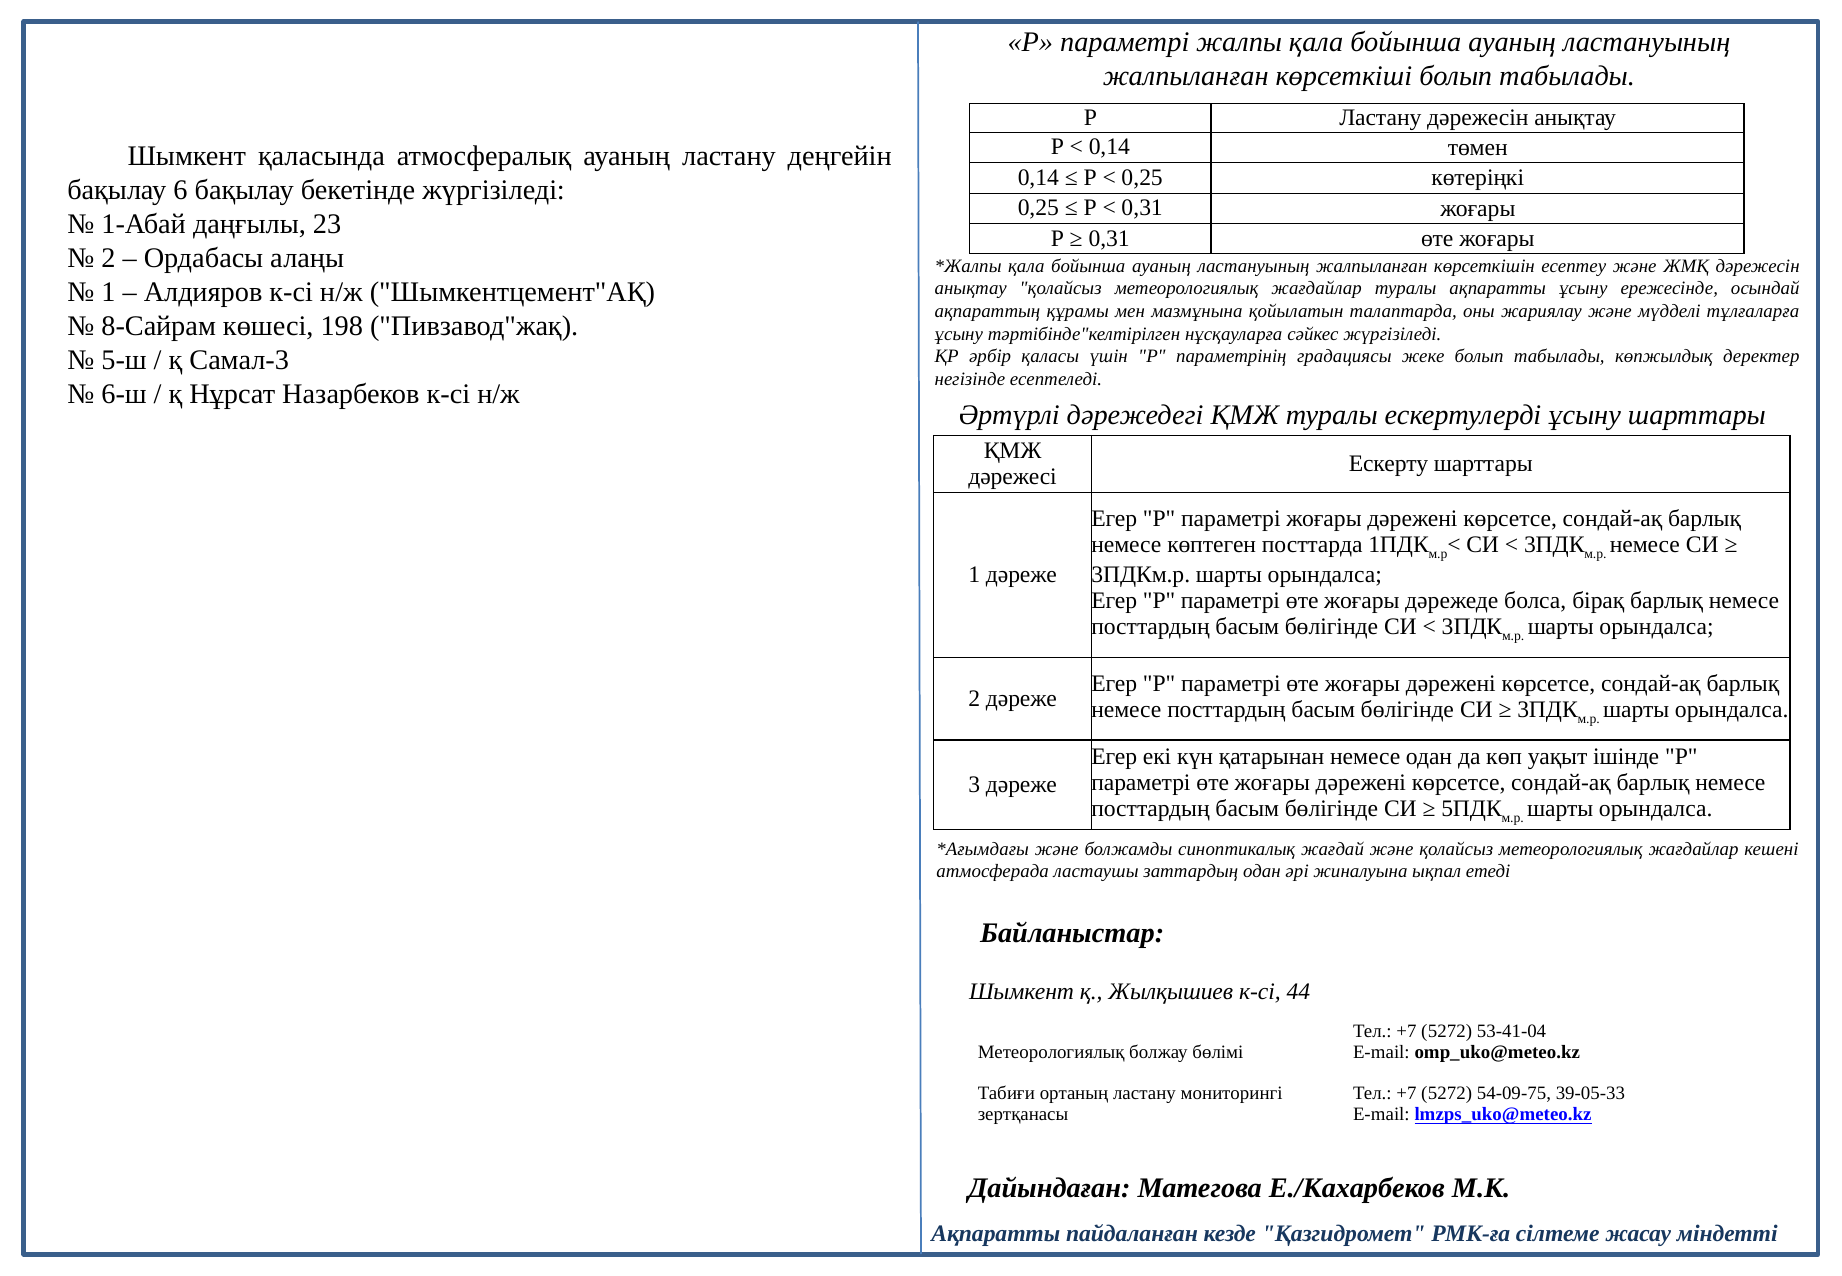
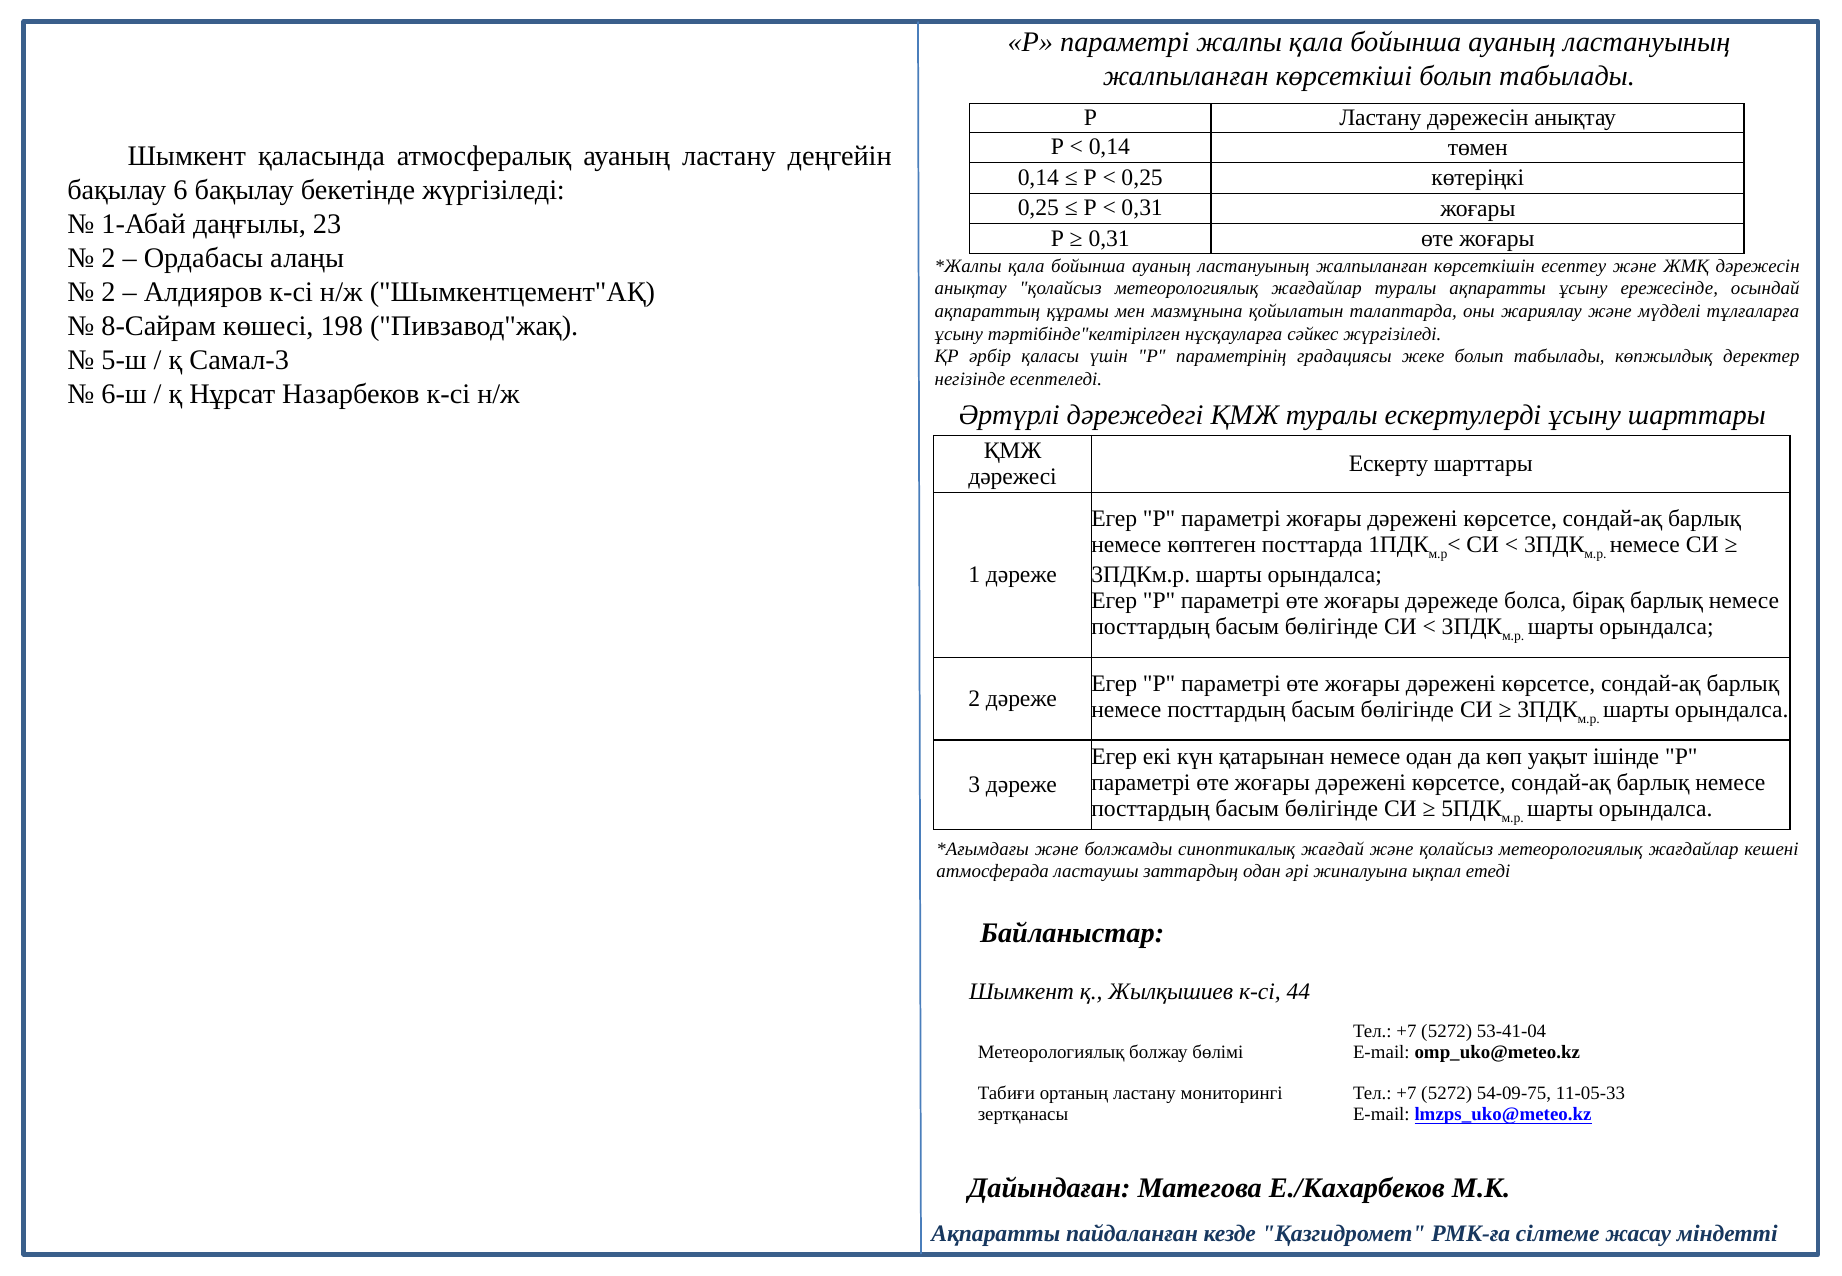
1: 1 -> 2 (108, 292)
39-05-33: 39-05-33 -> 11-05-33 (1590, 1093)
